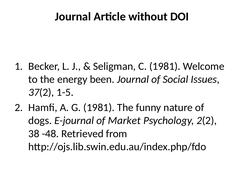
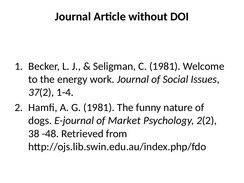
been: been -> work (102, 79)
1-5: 1-5 -> 1-4 (65, 92)
